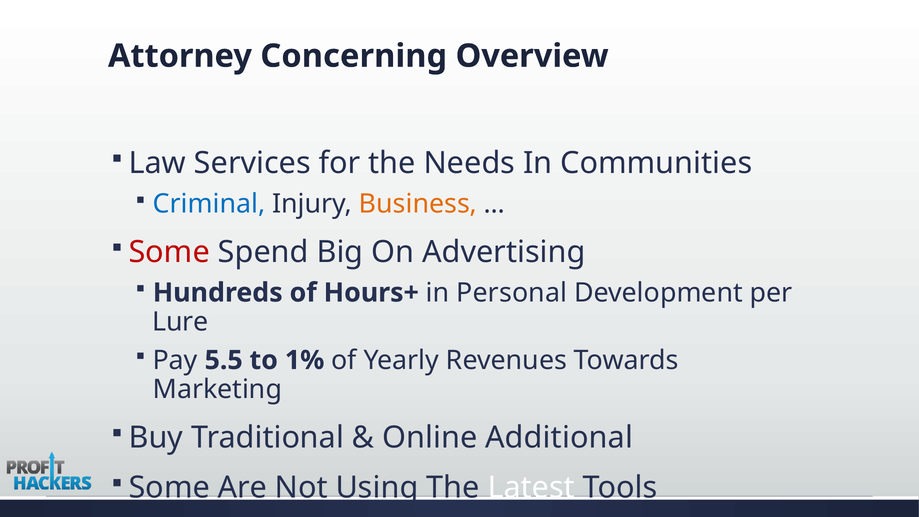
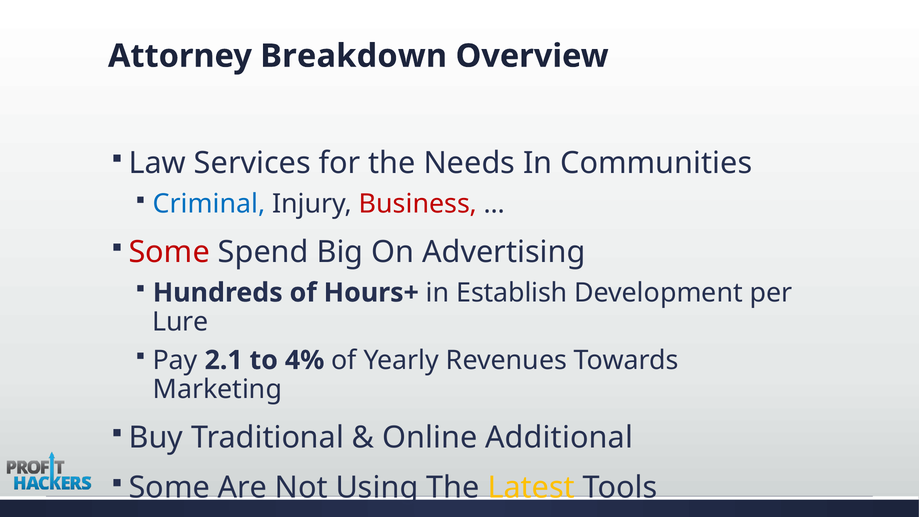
Concerning: Concerning -> Breakdown (354, 56)
Business colour: orange -> red (418, 204)
Personal: Personal -> Establish (512, 293)
5.5: 5.5 -> 2.1 (224, 360)
1%: 1% -> 4% (305, 360)
Latest colour: white -> yellow (531, 488)
